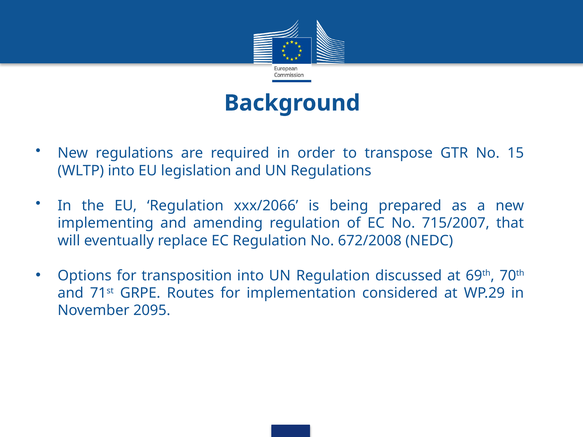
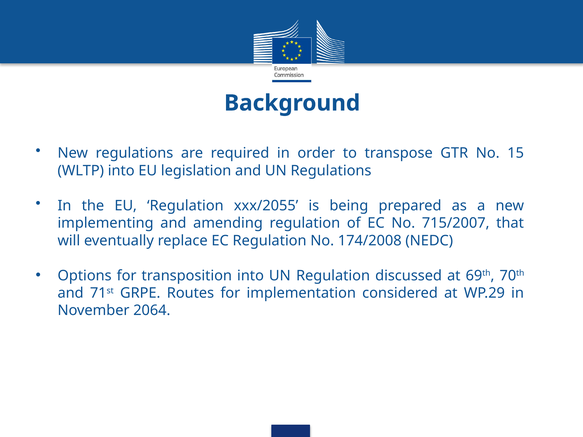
xxx/2066: xxx/2066 -> xxx/2055 (266, 206)
672/2008: 672/2008 -> 174/2008 (370, 241)
2095: 2095 -> 2064 (152, 311)
